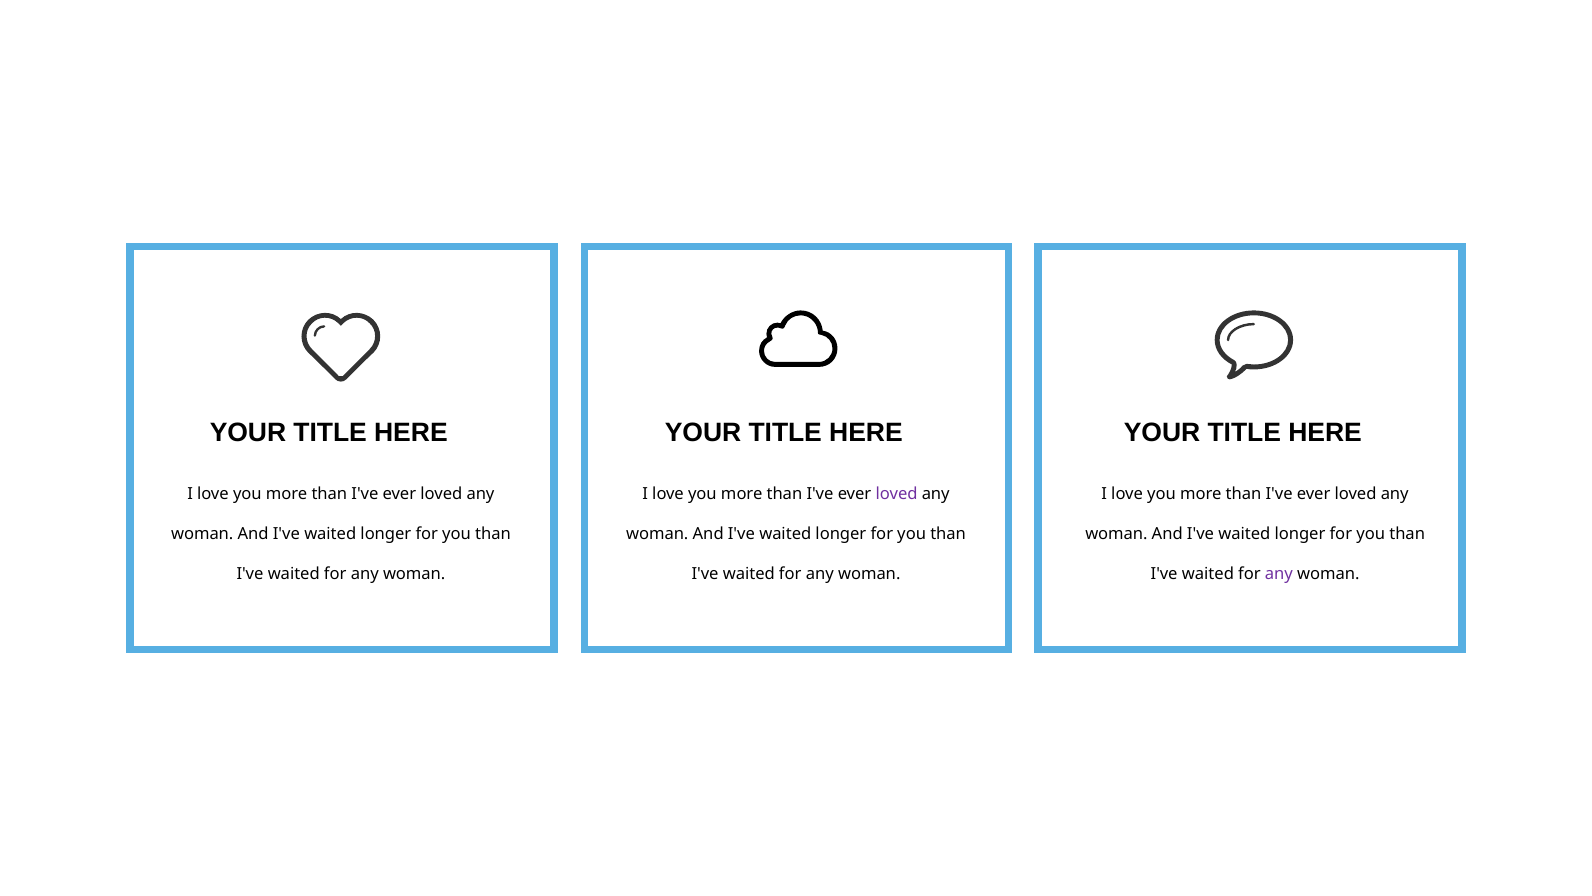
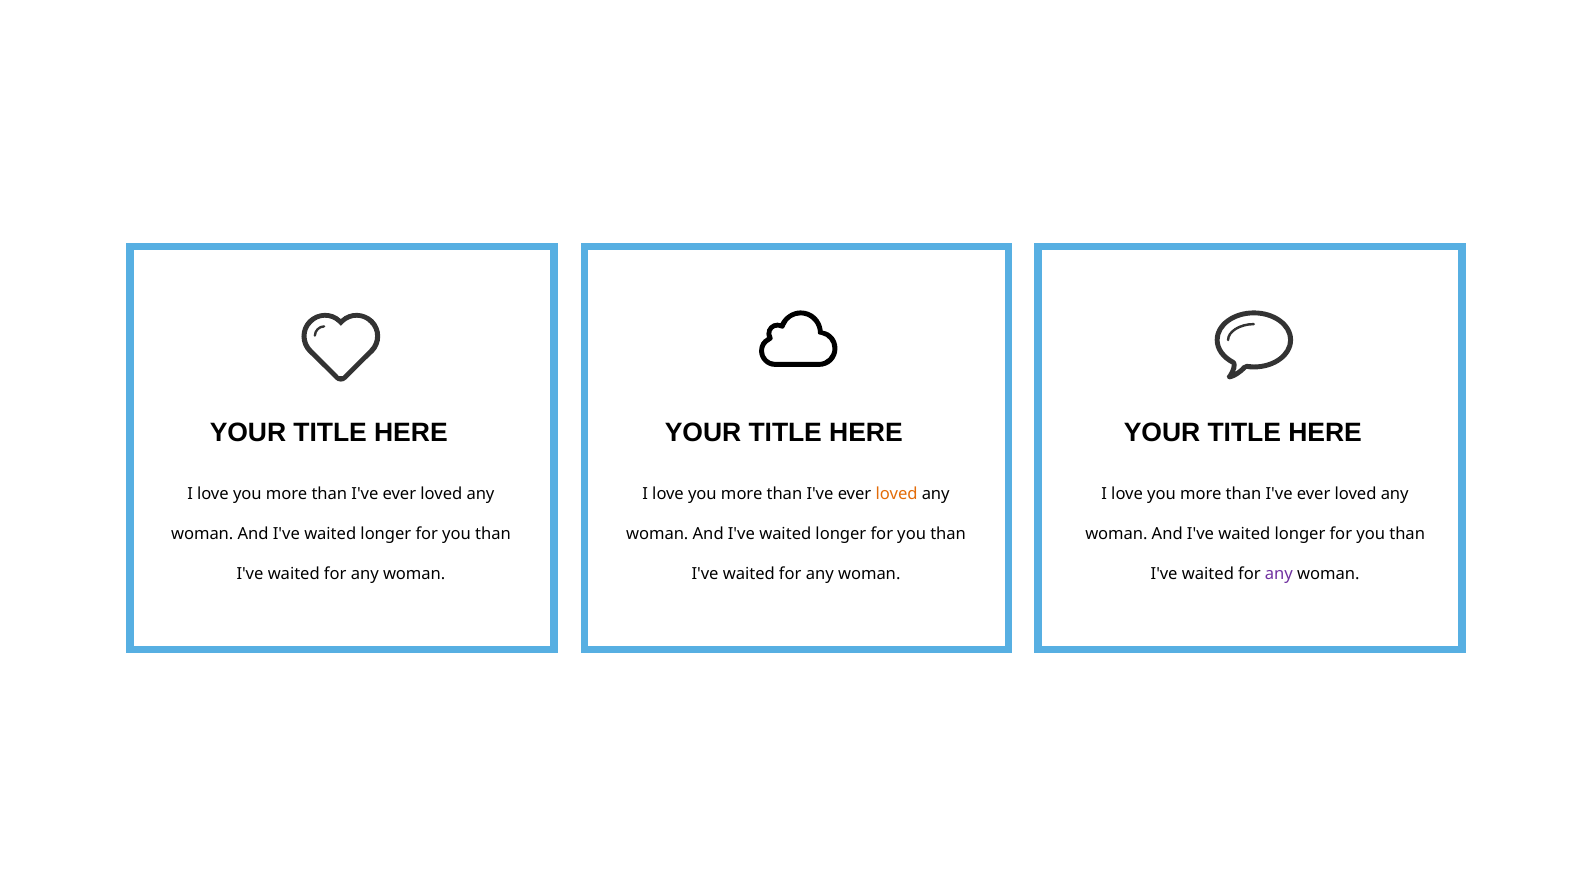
loved colour: purple -> orange (897, 494)
